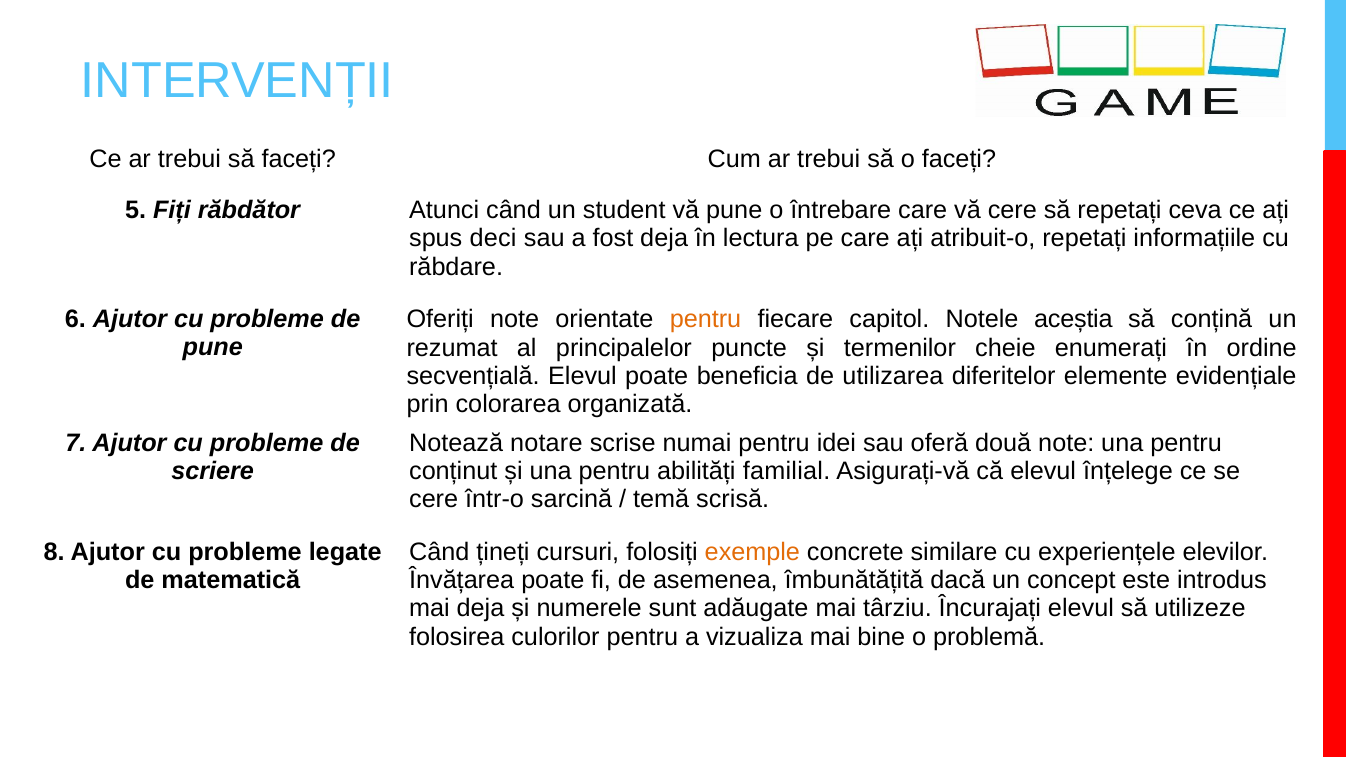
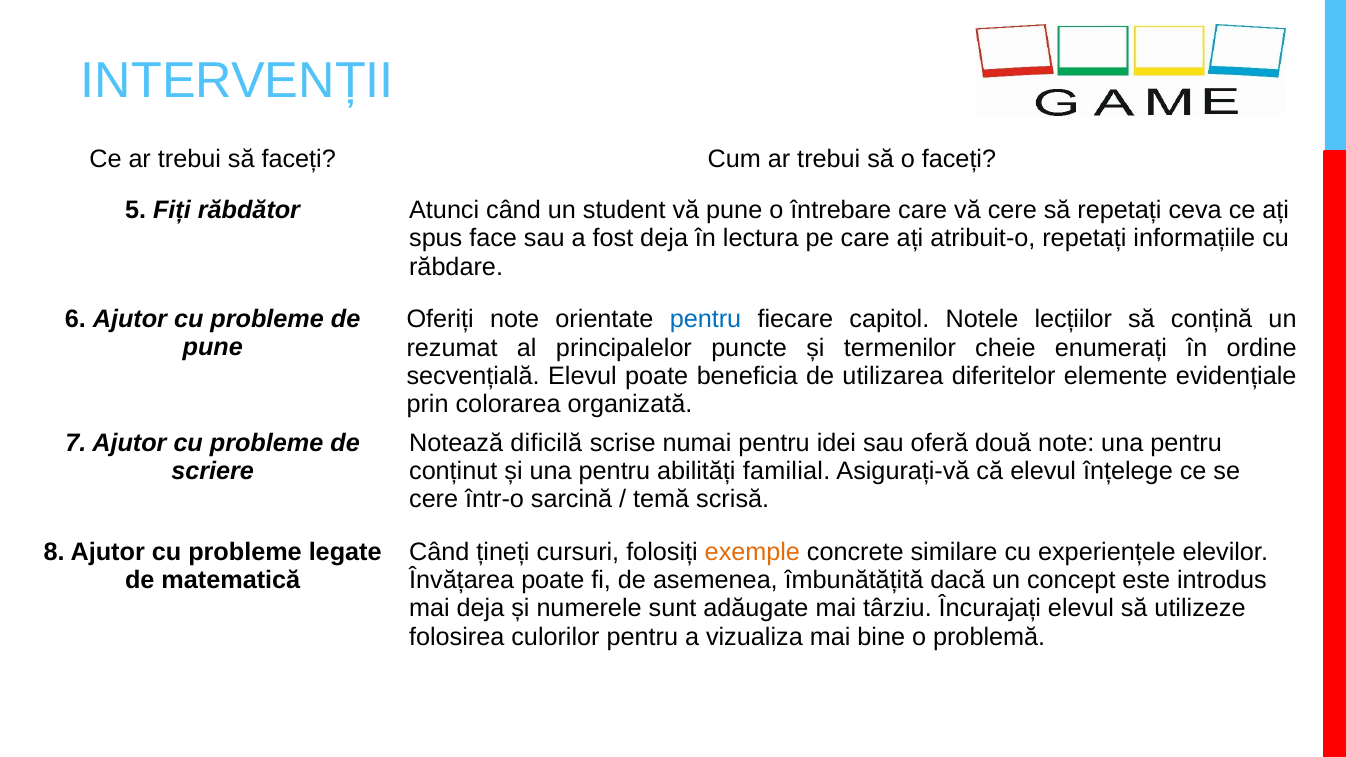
deci: deci -> face (493, 238)
pentru colour: orange -> blue (706, 320)
aceștia: aceștia -> lecțiilor (1073, 320)
notare: notare -> dificilă (546, 443)
